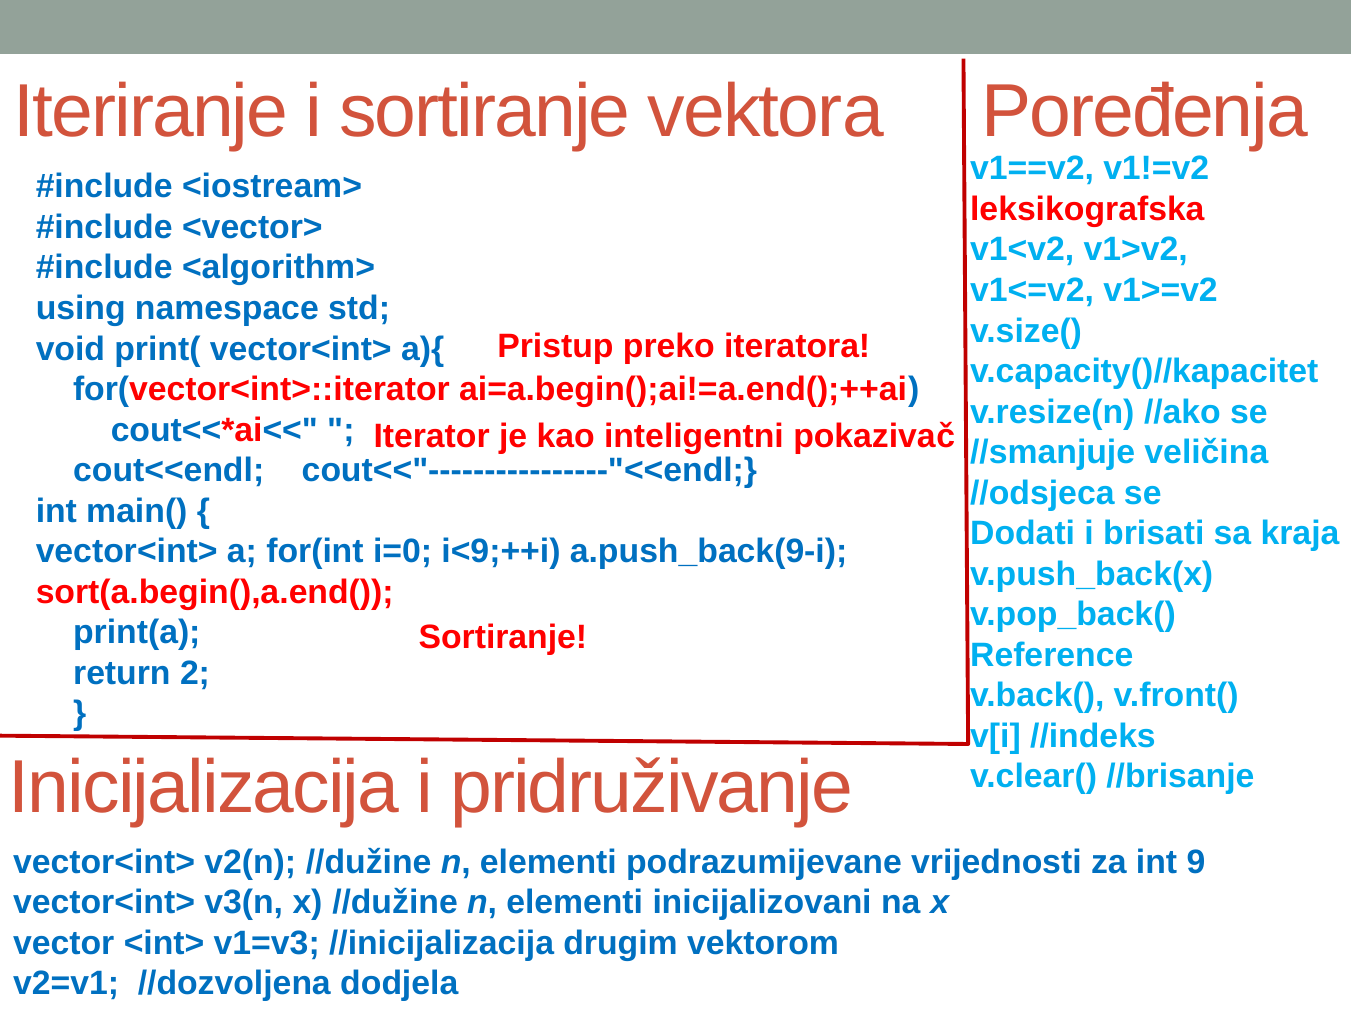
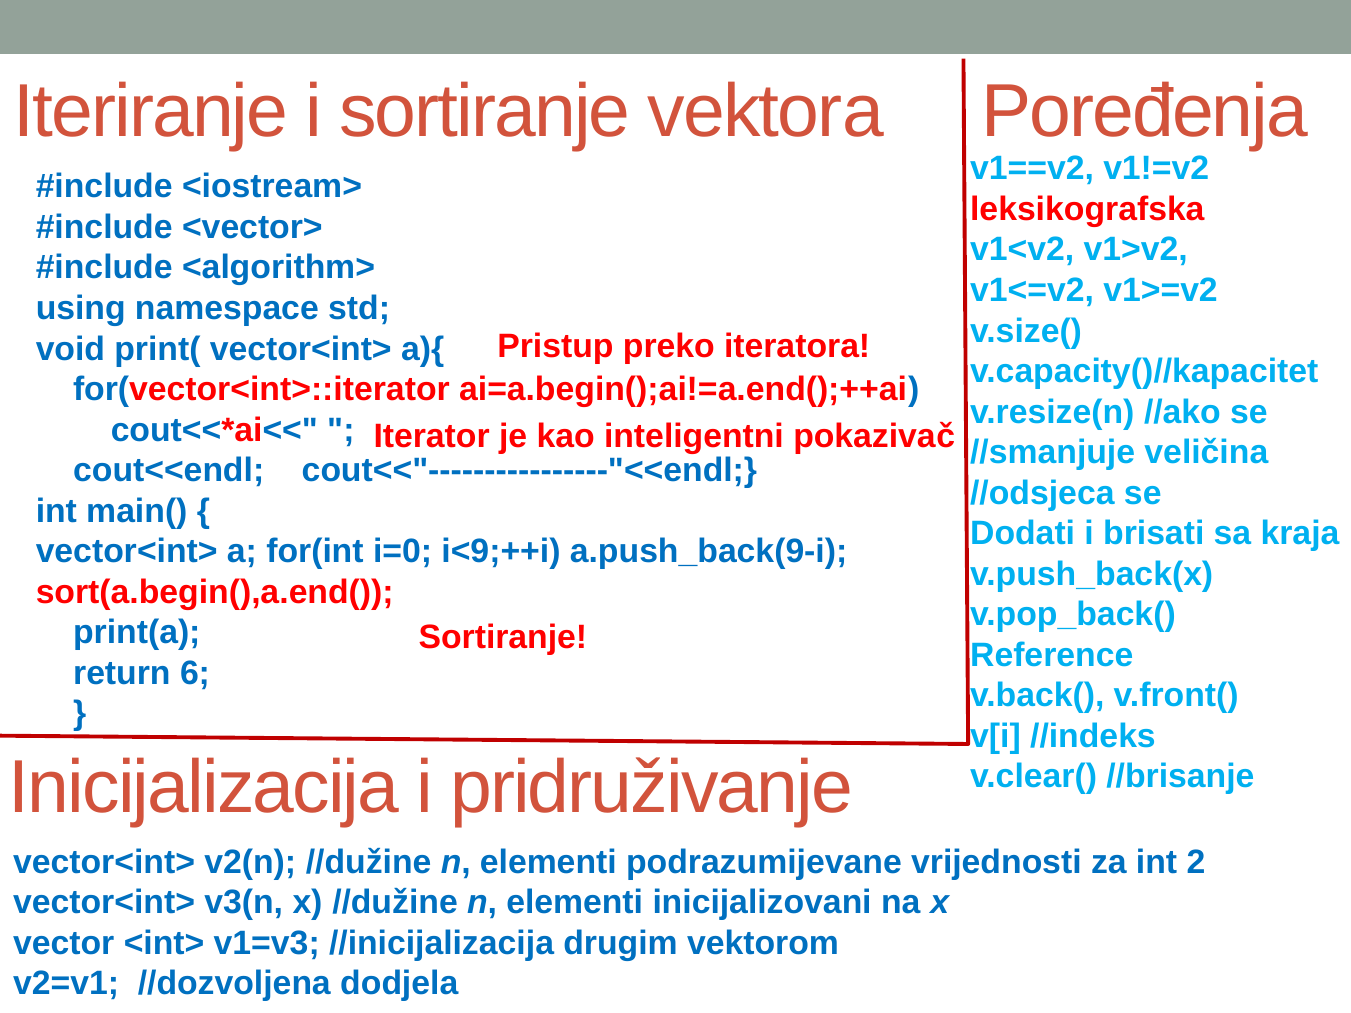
2: 2 -> 6 (195, 673)
9: 9 -> 2 (1196, 862)
